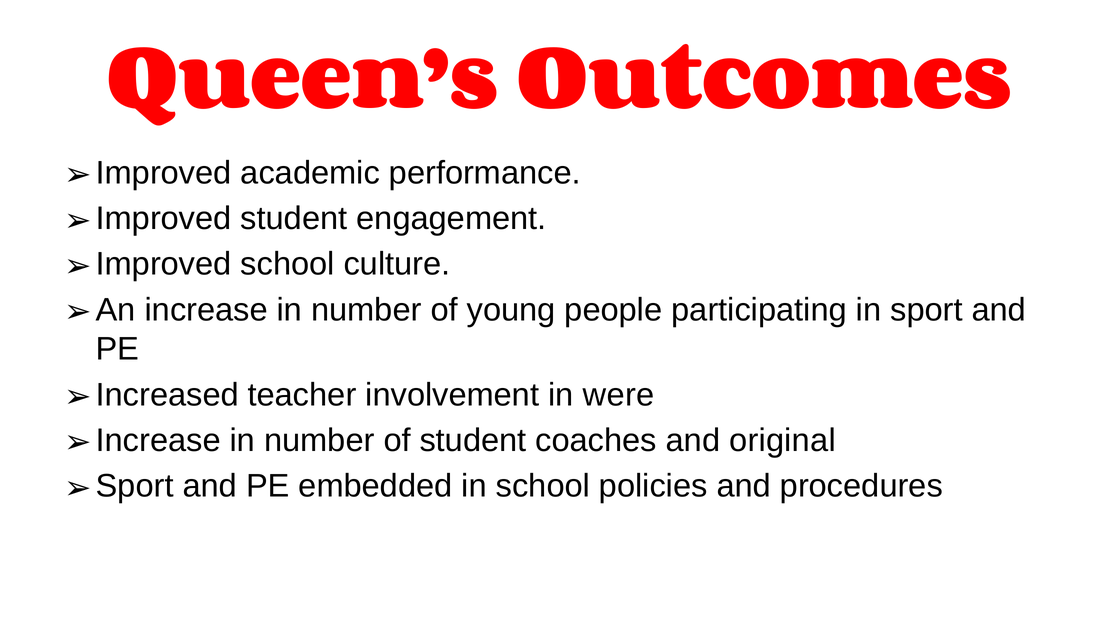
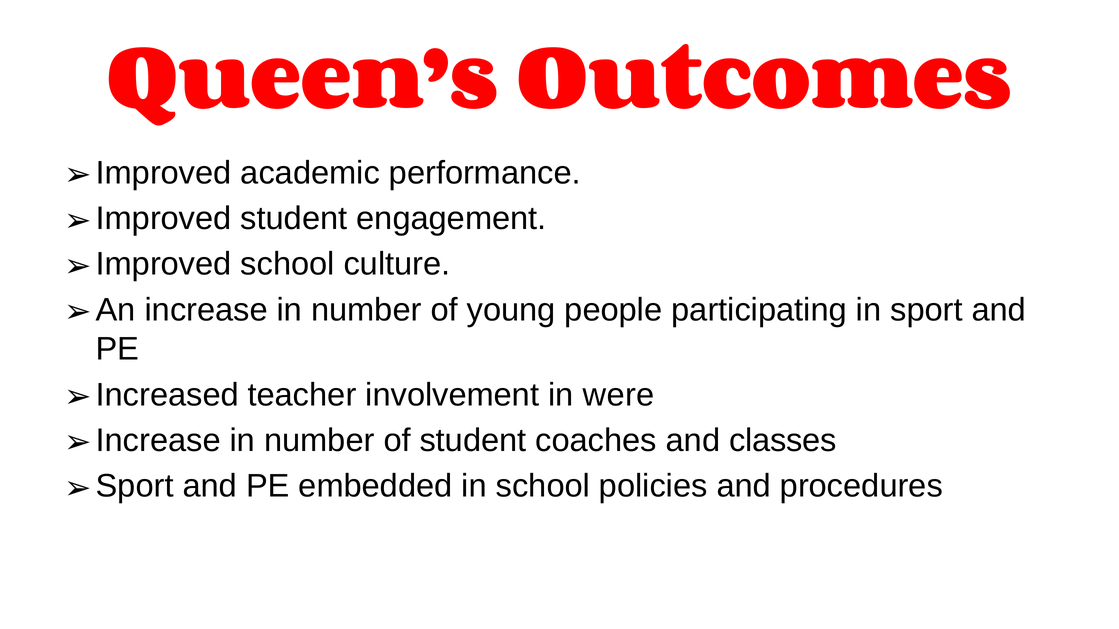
original: original -> classes (783, 441)
